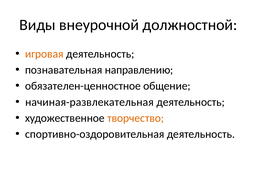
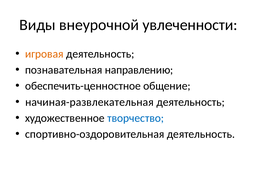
должностной: должностной -> увлеченности (190, 25)
обязателен-ценностное: обязателен-ценностное -> обеспечить-ценностное (83, 86)
творчество colour: orange -> blue (136, 118)
